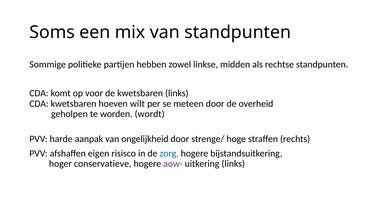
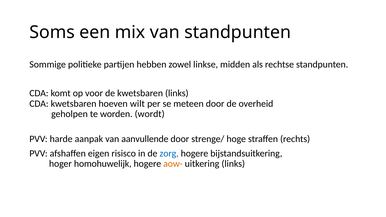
ongelijkheid: ongelijkheid -> aanvullende (145, 139)
conservatieve: conservatieve -> homohuwelijk (103, 164)
aow- colour: purple -> orange (173, 164)
